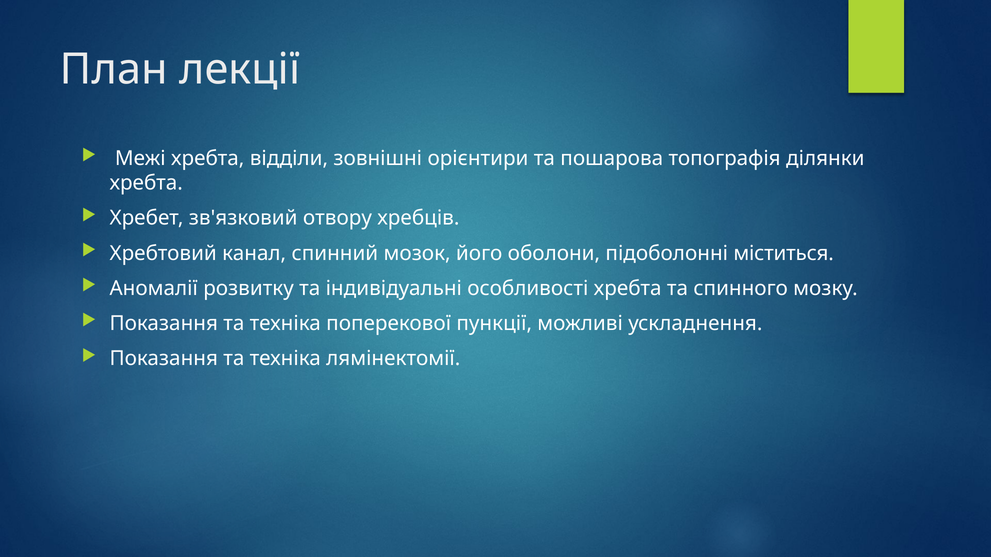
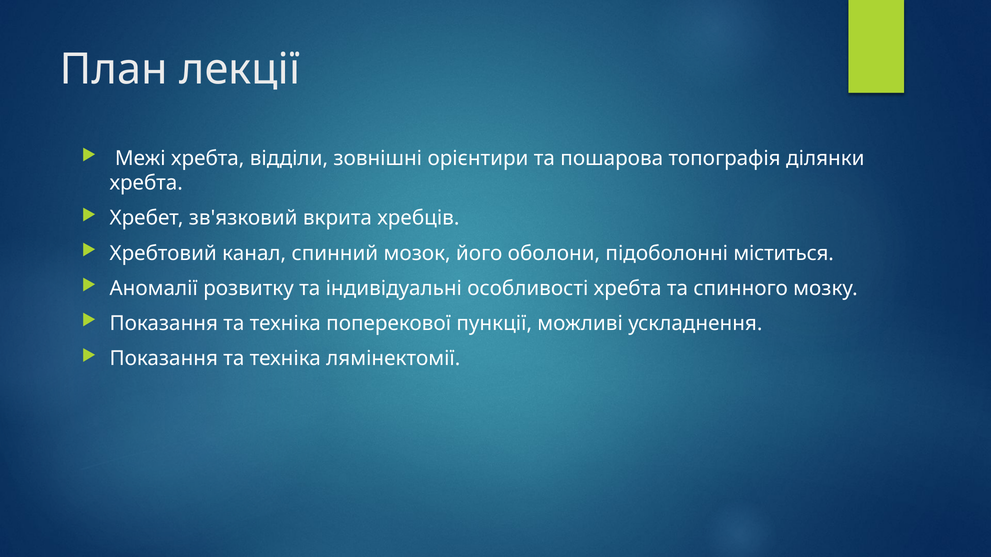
отвору: отвору -> вкрита (337, 218)
